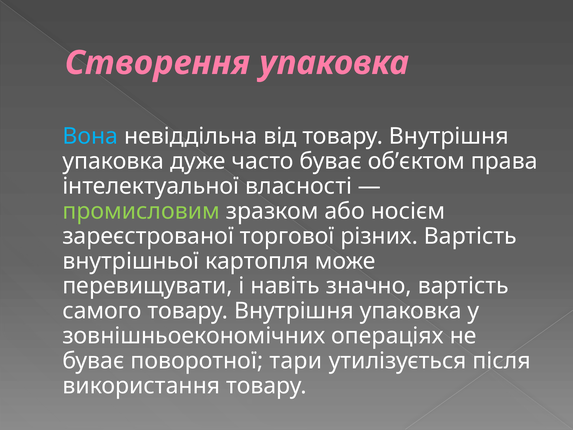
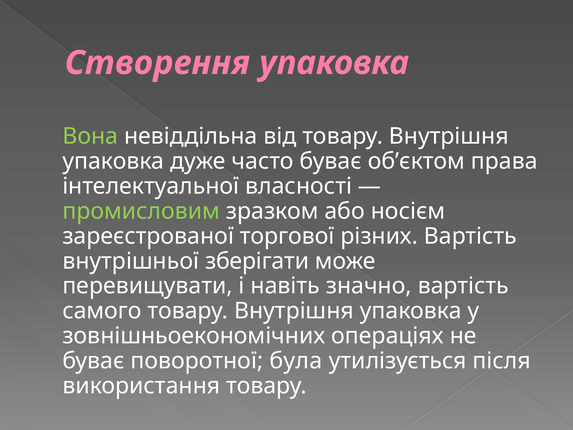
Вона colour: light blue -> light green (90, 136)
картопля: картопля -> зберігати (257, 261)
тари: тари -> була (296, 361)
